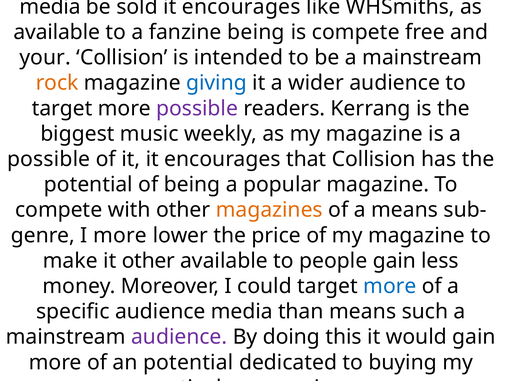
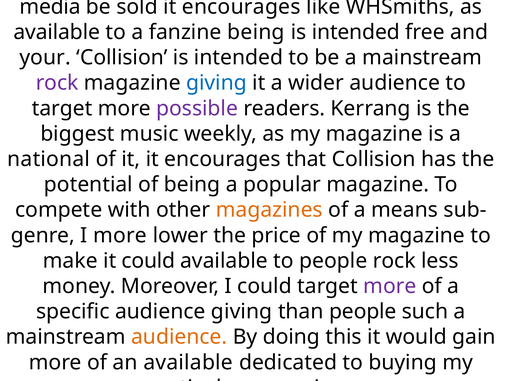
compete: compete -> intended (356, 32)
rock colour: orange -> purple (57, 83)
possible: possible -> national (49, 159)
it other: other -> could (148, 261)
people gain: gain -> rock (394, 261)
more colour: blue -> purple (390, 286)
audience media: media -> giving (242, 312)
than means: means -> people (363, 312)
audience colour: purple -> orange (179, 337)
an potential: potential -> available (188, 362)
